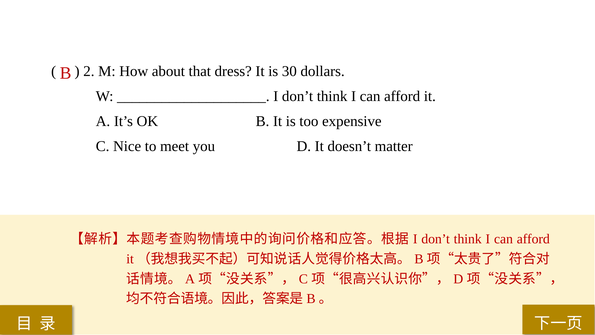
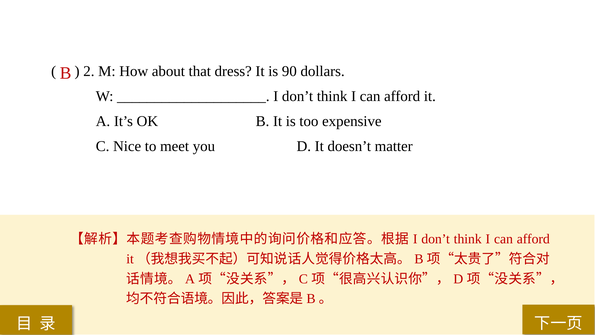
30: 30 -> 90 (289, 71)
